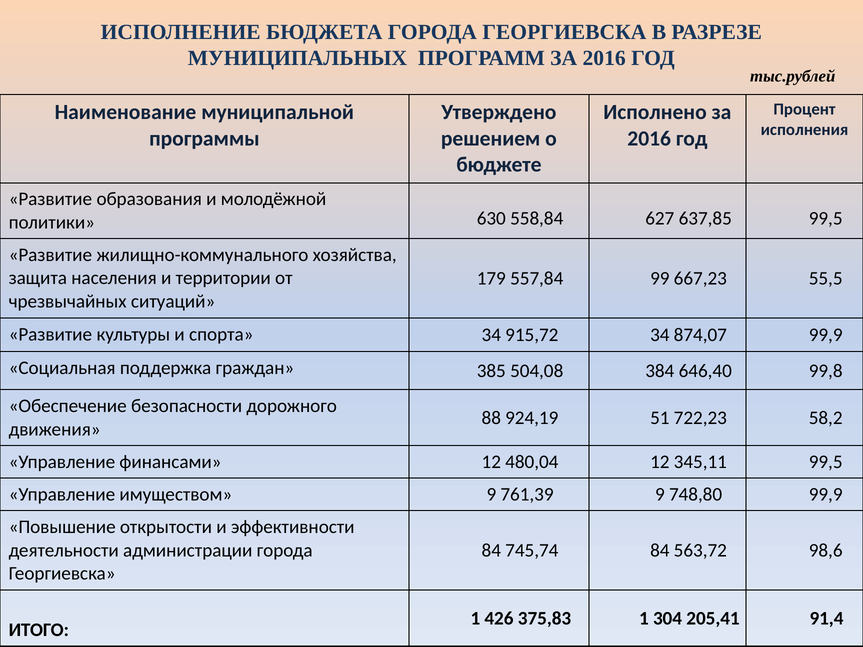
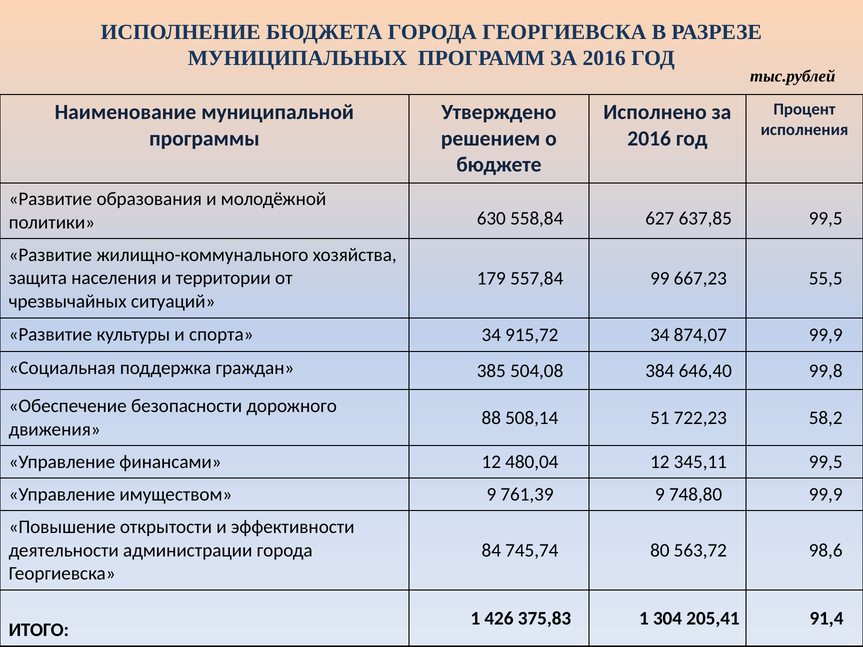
924,19: 924,19 -> 508,14 (532, 418)
745,74 84: 84 -> 80 (660, 551)
